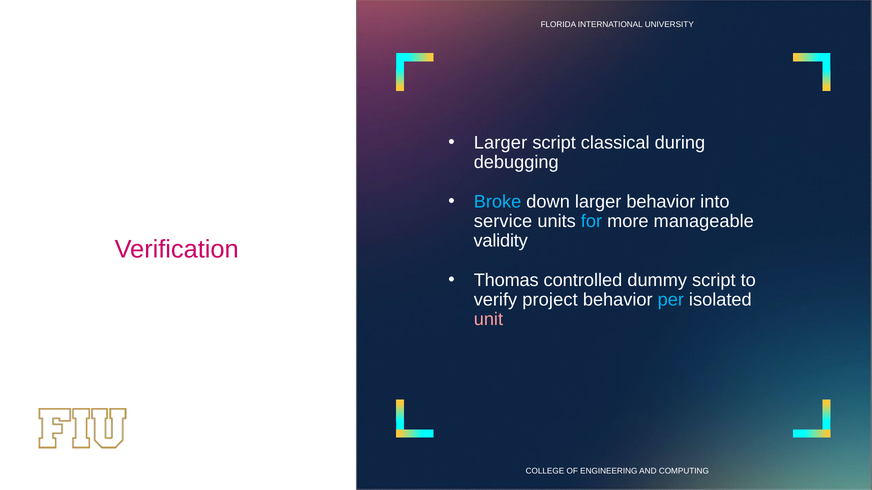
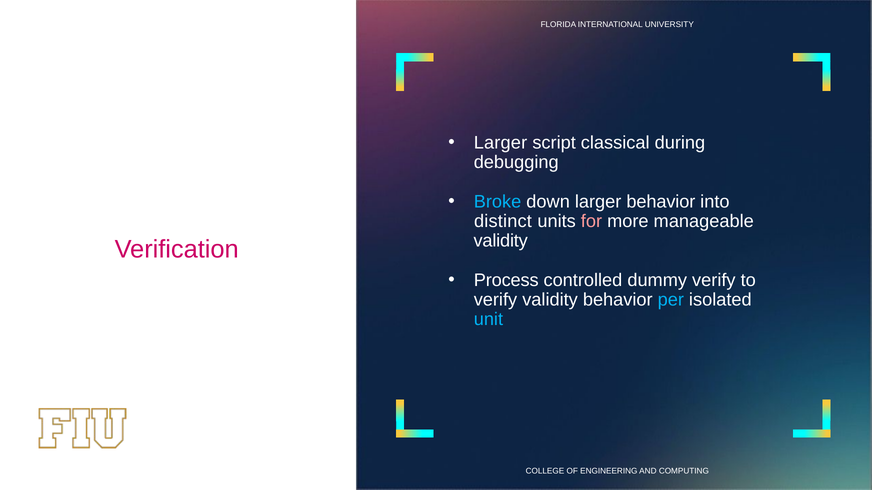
service: service -> distinct (503, 222)
for colour: light blue -> pink (592, 222)
Thomas: Thomas -> Process (506, 280)
dummy script: script -> verify (714, 280)
verify project: project -> validity (550, 300)
unit colour: pink -> light blue (488, 320)
